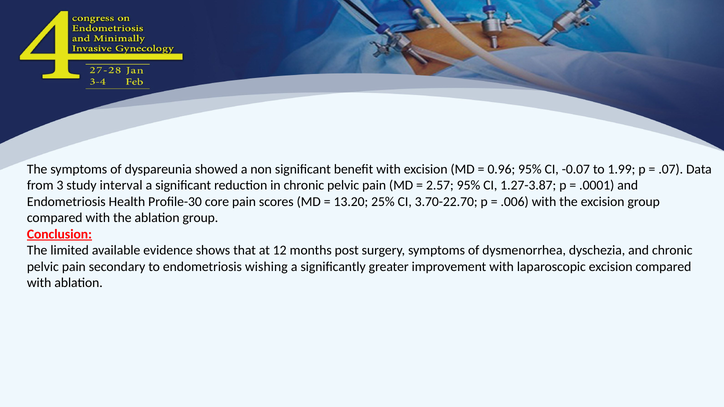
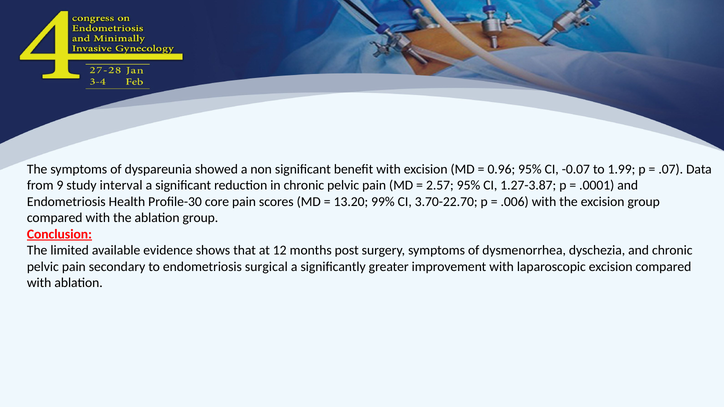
3: 3 -> 9 (60, 185)
25%: 25% -> 99% (383, 202)
wishing: wishing -> surgical (266, 267)
